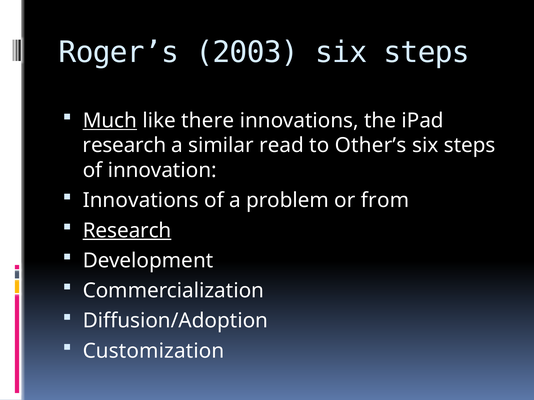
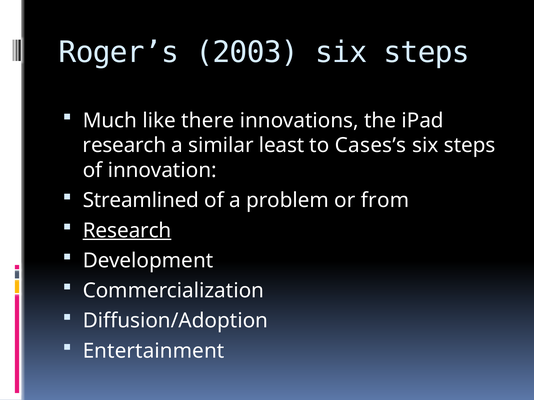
Much underline: present -> none (110, 121)
read: read -> least (282, 146)
Other’s: Other’s -> Cases’s (371, 146)
Innovations: Innovations -> Streamlined (141, 201)
Customization: Customization -> Entertainment (154, 351)
